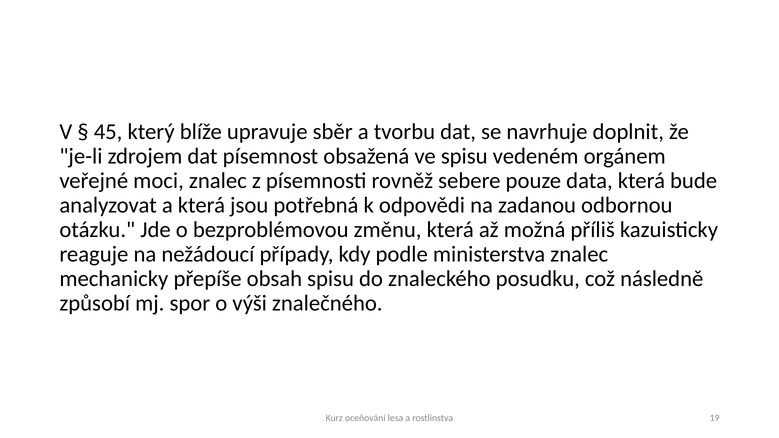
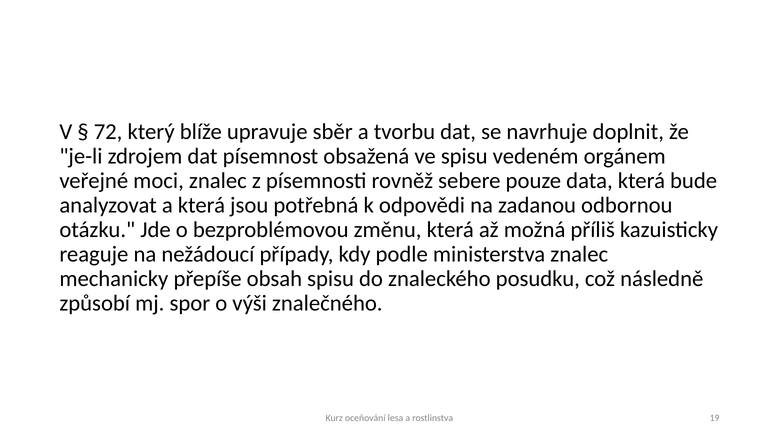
45: 45 -> 72 (108, 132)
